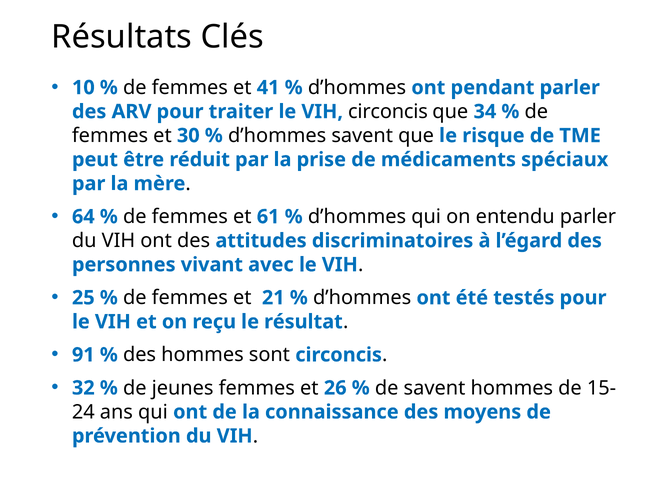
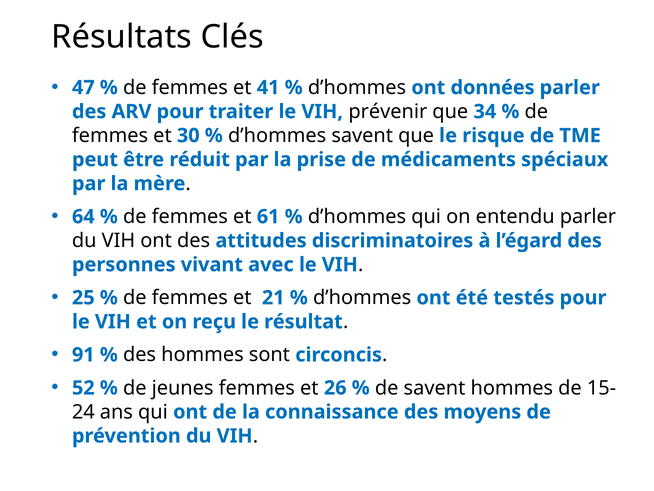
10: 10 -> 47 (83, 88)
pendant: pendant -> données (493, 88)
VIH circoncis: circoncis -> prévenir (388, 111)
32: 32 -> 52 (83, 388)
